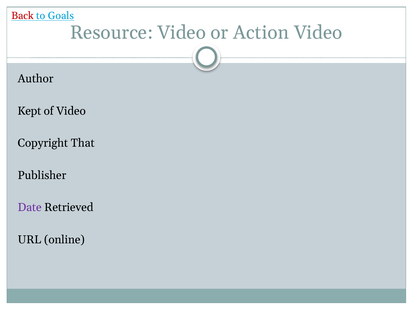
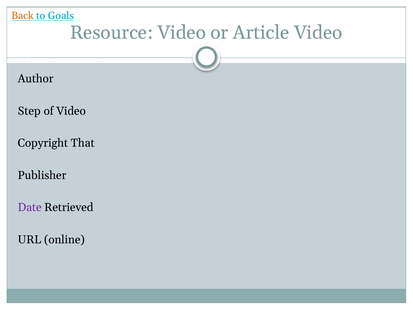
Back colour: red -> orange (22, 16)
Action: Action -> Article (261, 33)
Kept: Kept -> Step (29, 111)
